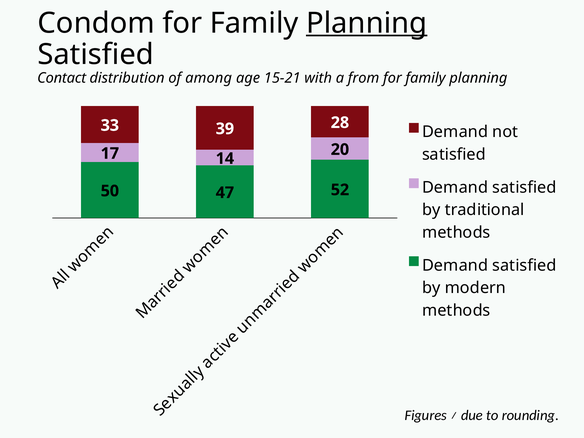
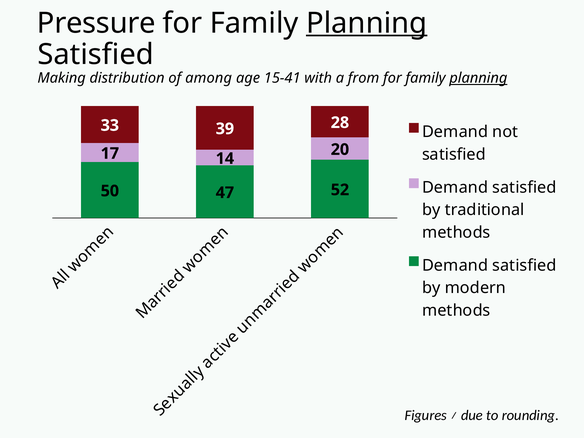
Condom: Condom -> Pressure (96, 23)
Contact: Contact -> Making (62, 78)
15-21: 15-21 -> 15-41 (282, 78)
planning underline: none -> present (478, 78)
